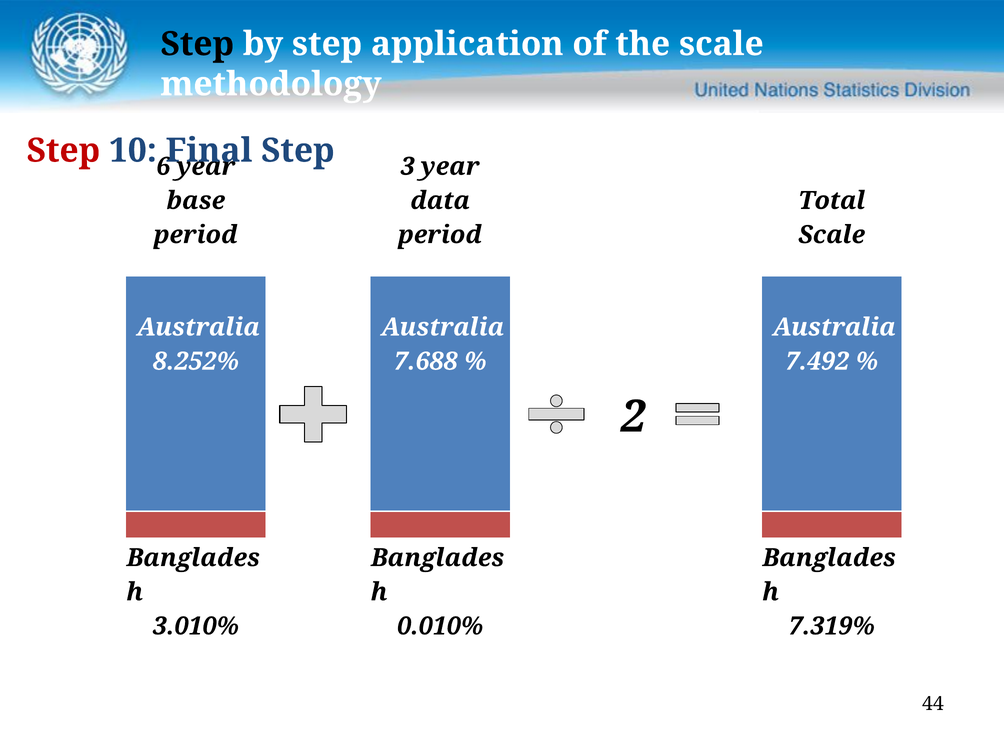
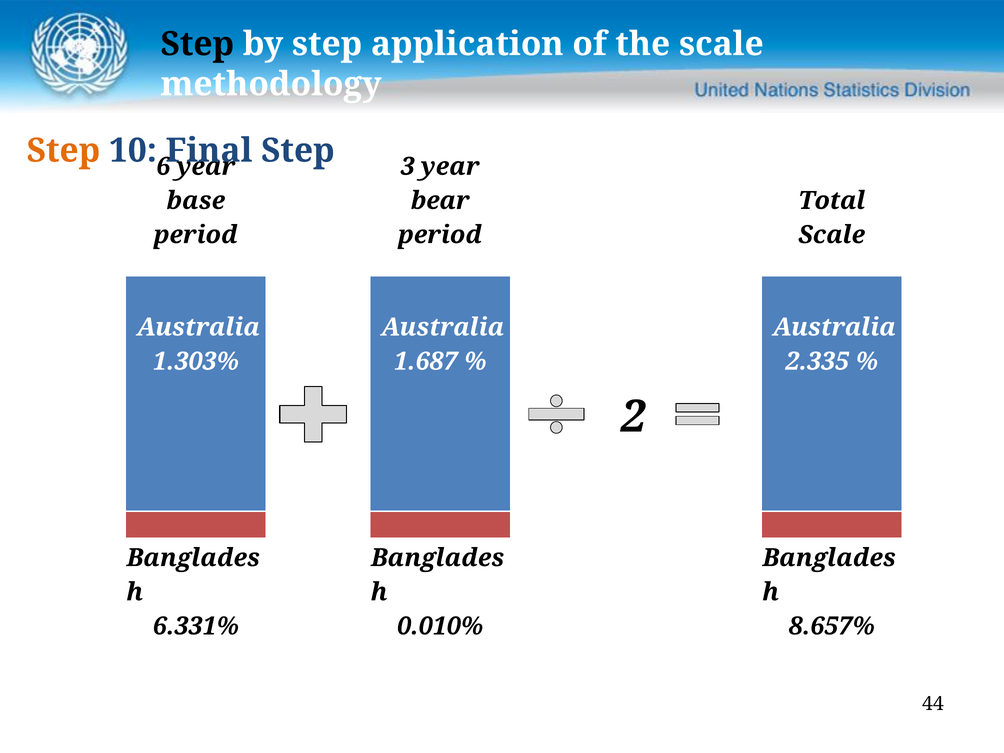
Step colour: red -> orange (63, 151)
data: data -> bear (440, 201)
8.252%: 8.252% -> 1.303% (196, 361)
7.688: 7.688 -> 1.687 (426, 361)
7.492: 7.492 -> 2.335 (817, 361)
3.010%: 3.010% -> 6.331% (196, 626)
7.319%: 7.319% -> 8.657% (832, 626)
